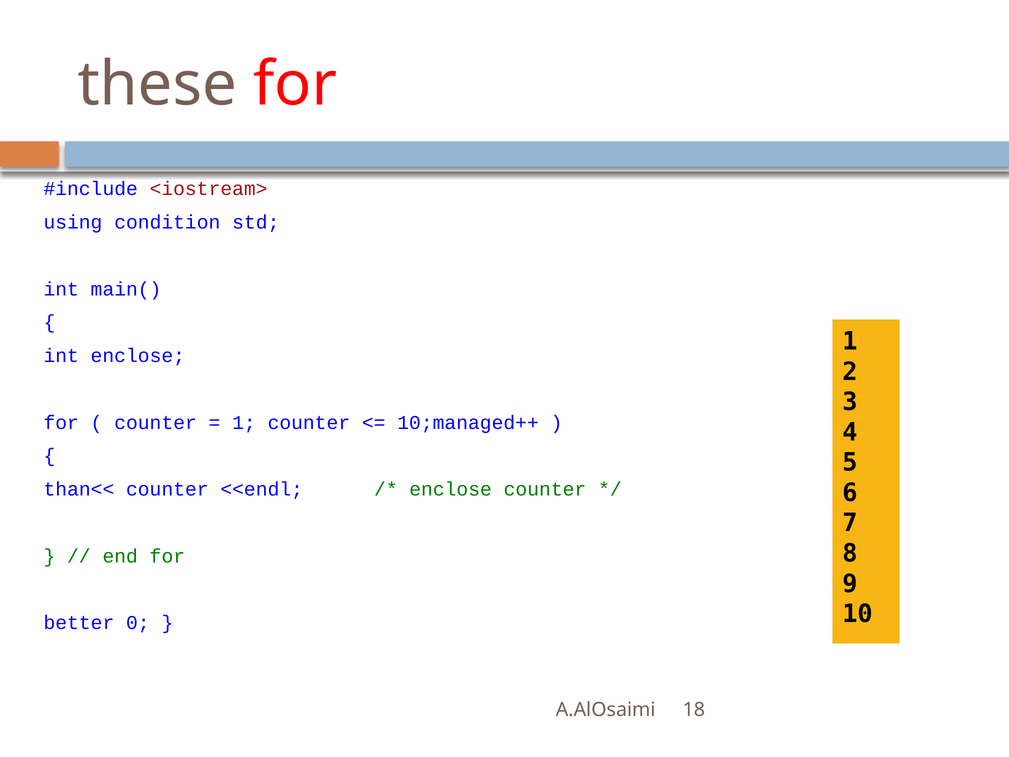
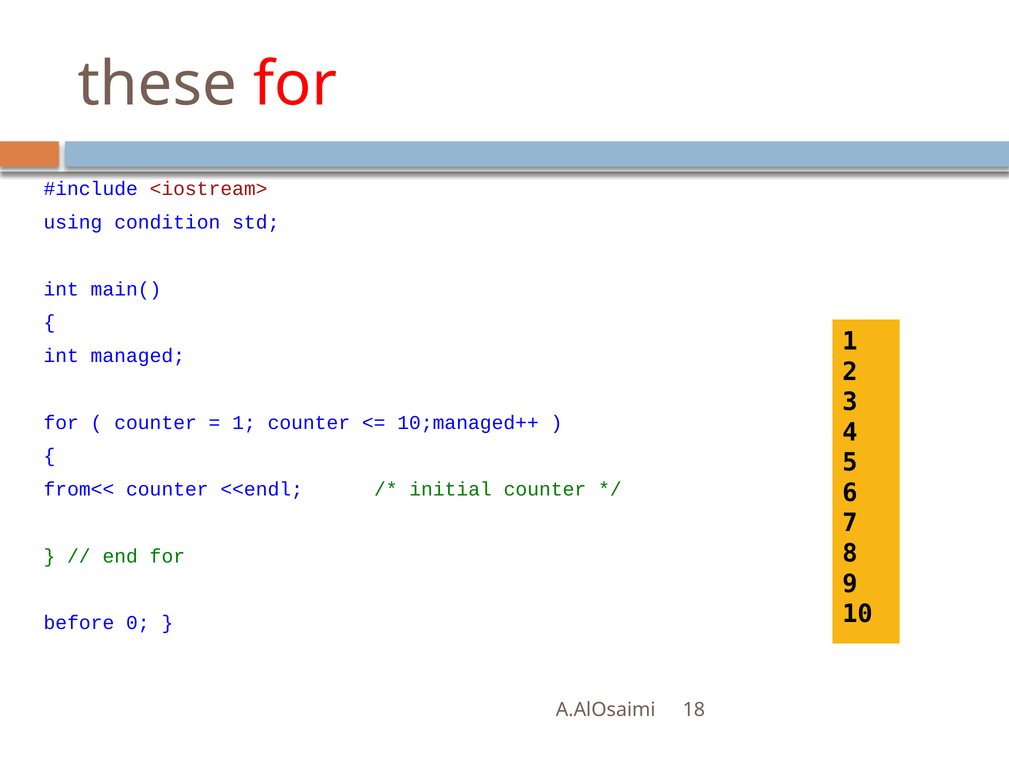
int enclose: enclose -> managed (138, 356)
than<<: than<< -> from<< (79, 489)
enclose: enclose -> initial (451, 489)
better: better -> before (79, 623)
